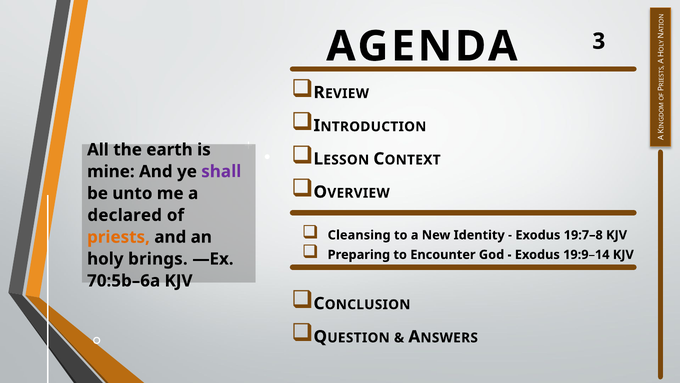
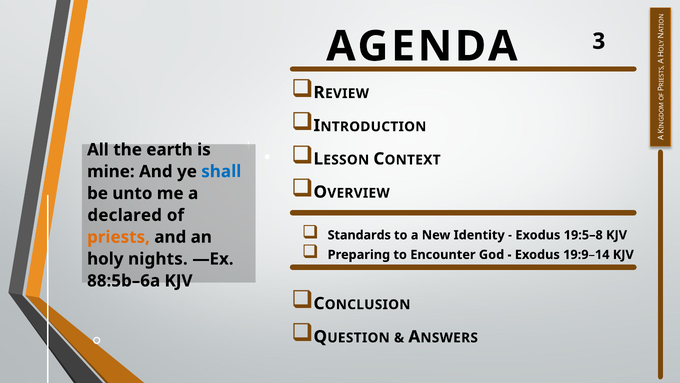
shall colour: purple -> blue (221, 171)
Cleansing: Cleansing -> Standards (359, 235)
19:7–8: 19:7–8 -> 19:5–8 (583, 235)
brings: brings -> nights (158, 259)
70:5b–6a: 70:5b–6a -> 88:5b–6a (124, 280)
